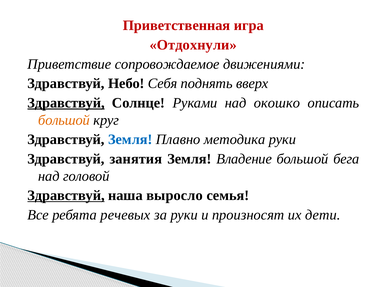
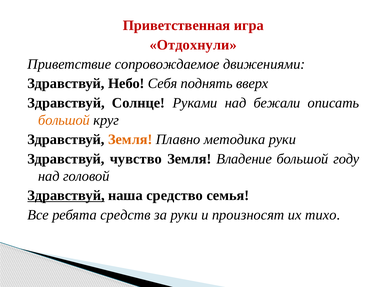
Здравствуй underline: present -> none (66, 103)
окошко: окошко -> бежали (277, 103)
Земля colour: blue -> orange (130, 139)
занятия: занятия -> чувство (136, 159)
бега: бега -> году (346, 159)
выросло: выросло -> средство (175, 195)
речевых: речевых -> средств (125, 214)
дети: дети -> тихо (323, 214)
